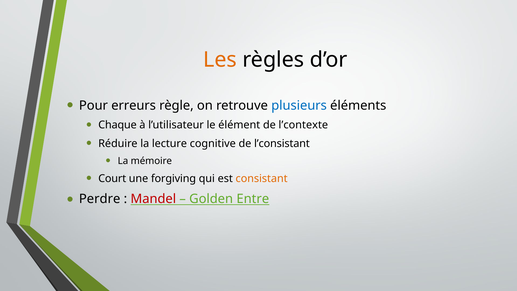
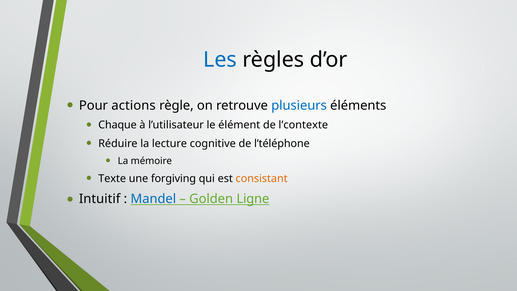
Les colour: orange -> blue (220, 60)
erreurs: erreurs -> actions (134, 106)
l’consistant: l’consistant -> l’téléphone (282, 143)
Court: Court -> Texte (112, 179)
Perdre: Perdre -> Intuitif (100, 199)
Mandel colour: red -> blue (153, 199)
Entre: Entre -> Ligne (253, 199)
